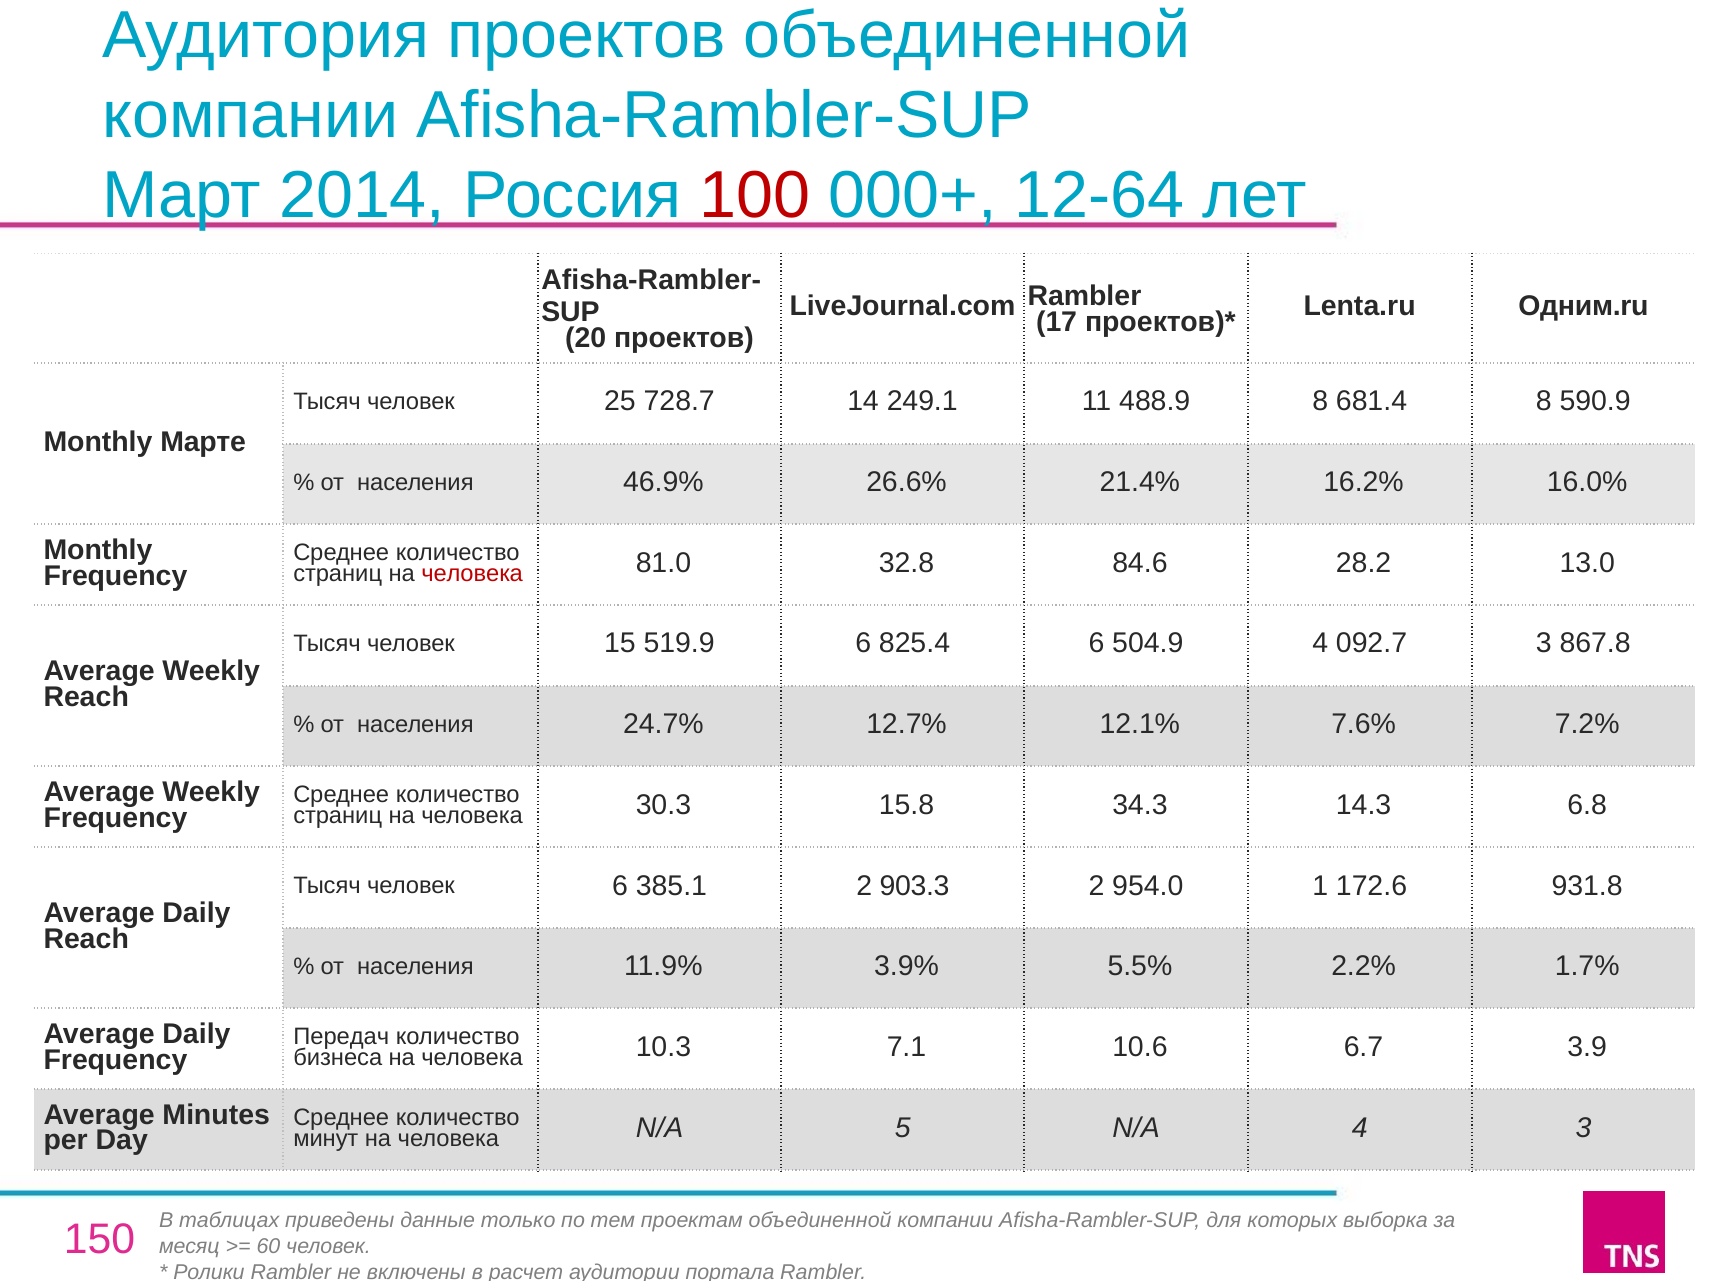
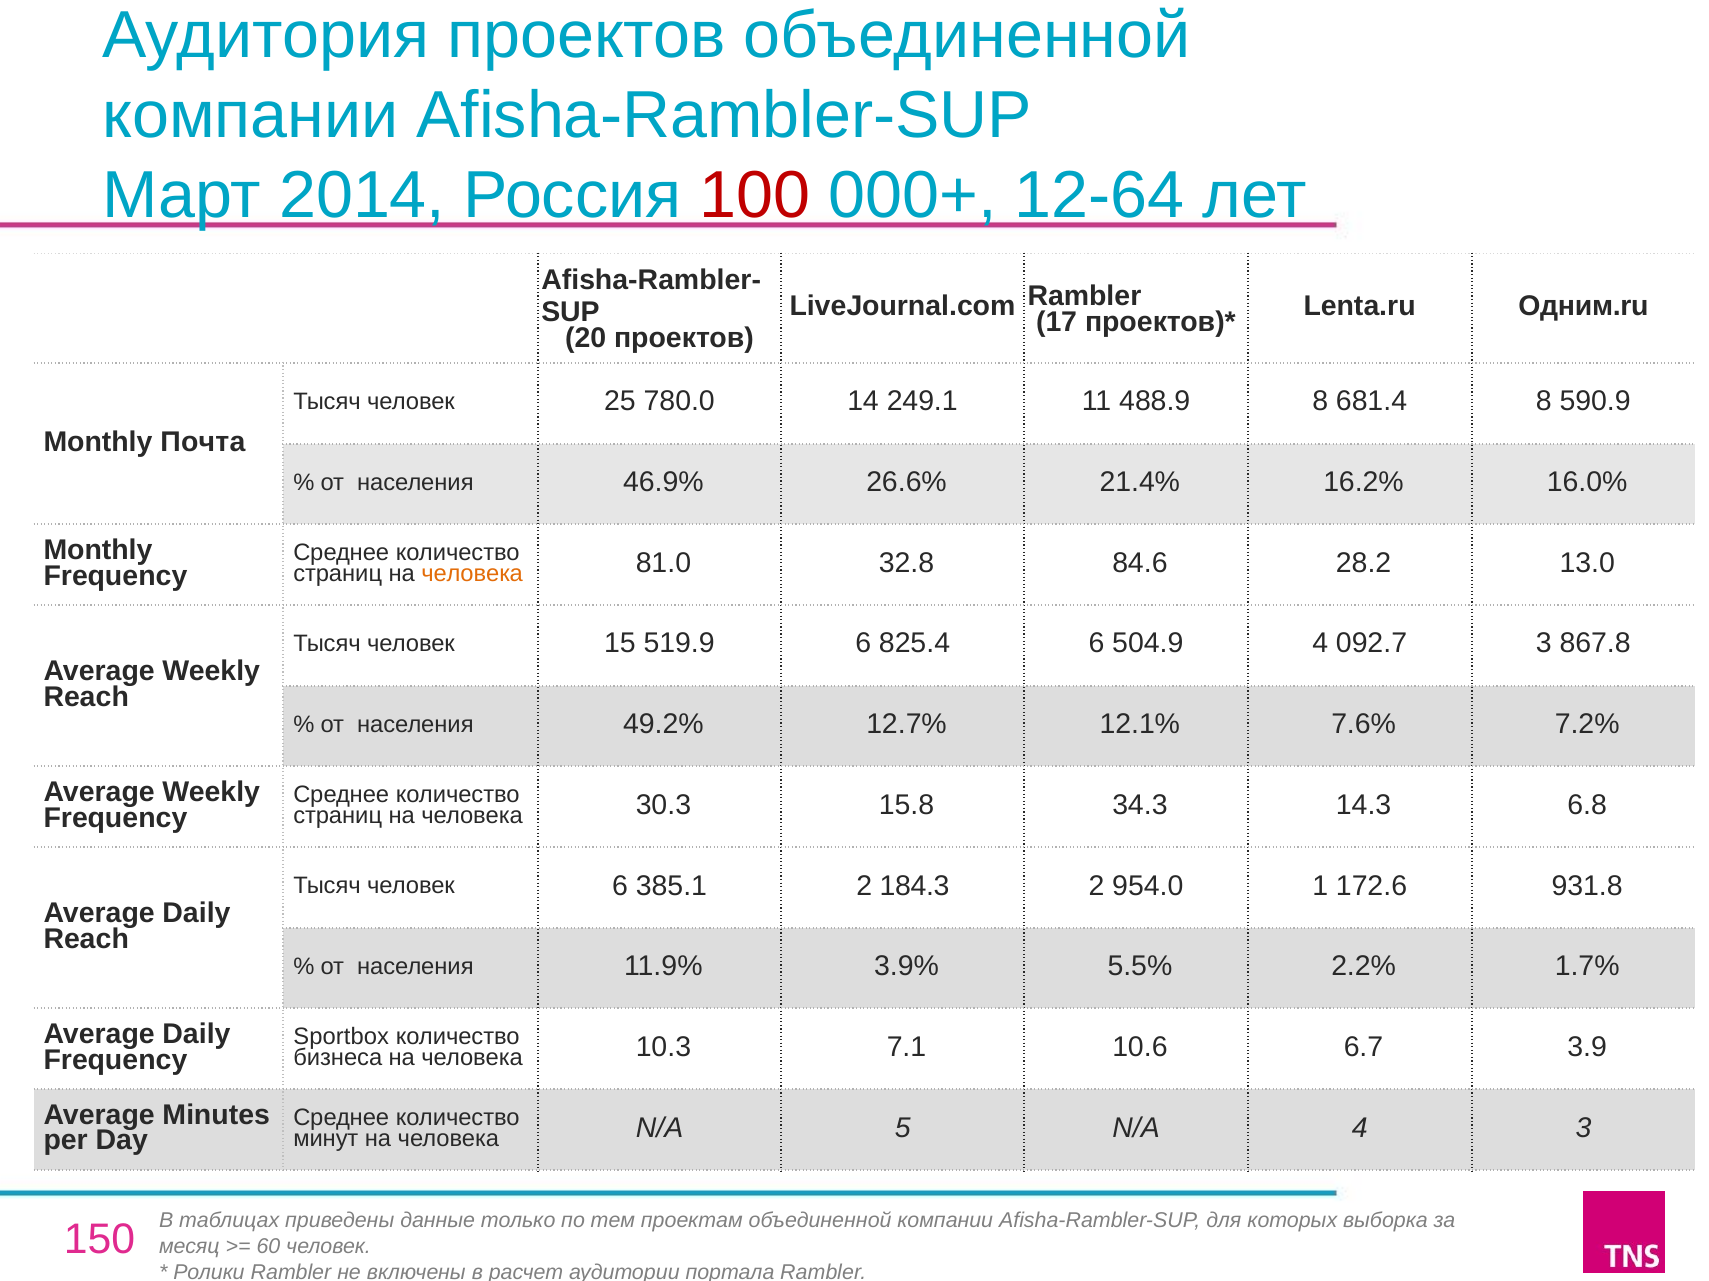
728.7: 728.7 -> 780.0 (679, 402)
Марте: Марте -> Почта (203, 442)
человека colour: red -> orange (472, 574)
24.7%: 24.7% -> 49.2% (663, 725)
903.3: 903.3 -> 184.3 (915, 886)
Передач: Передач -> Sportbox (341, 1037)
